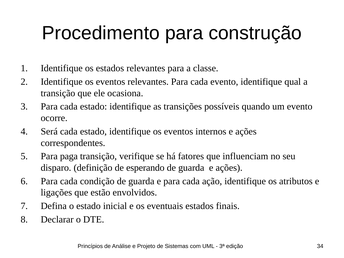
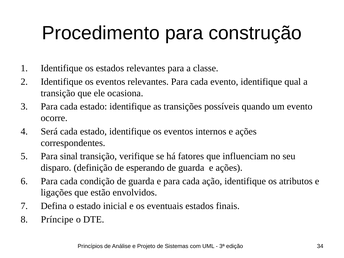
paga: paga -> sinal (69, 156)
Declarar: Declarar -> Príncipe (57, 219)
